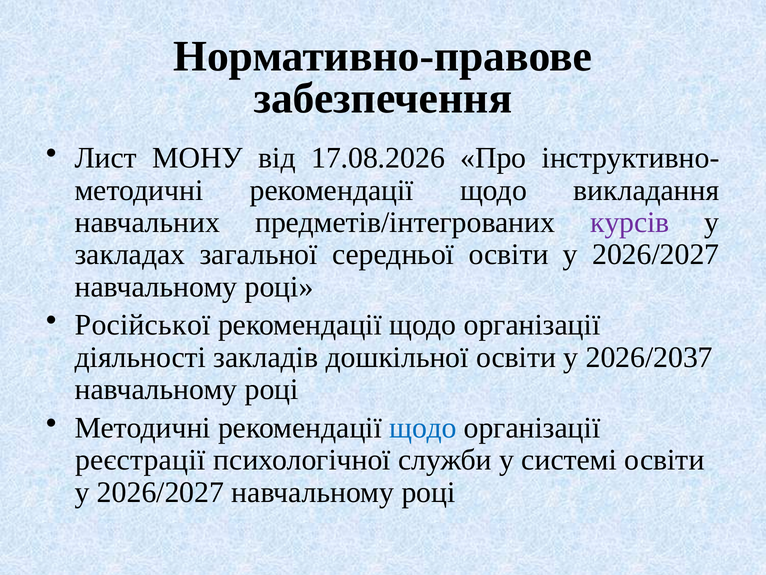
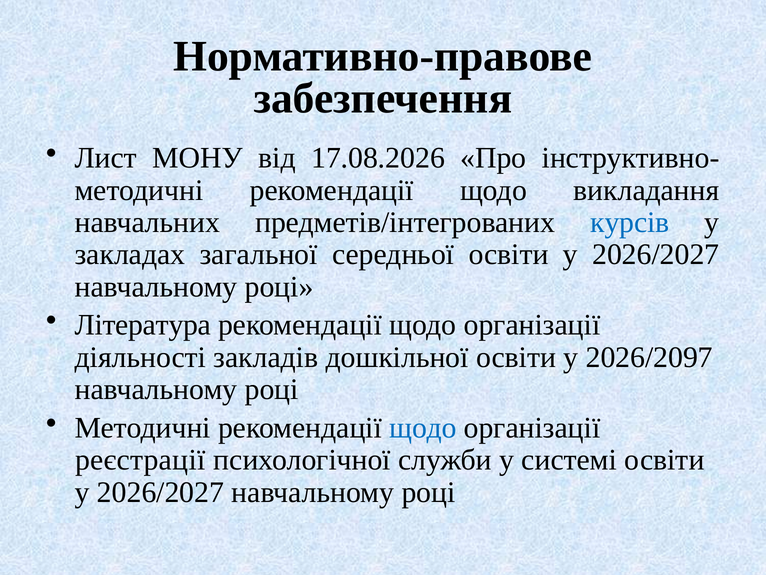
курсів colour: purple -> blue (630, 222)
Російської: Російської -> Література (143, 325)
2026/2037: 2026/2037 -> 2026/2097 (649, 357)
